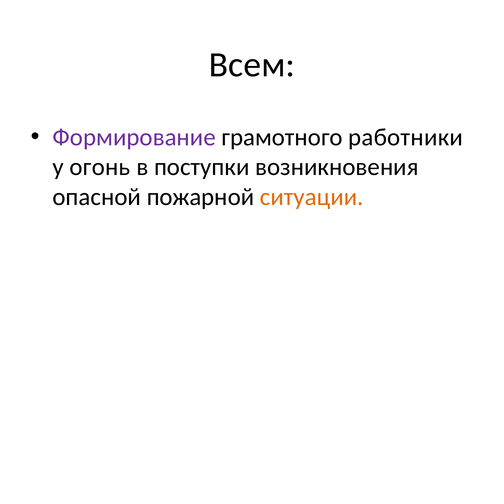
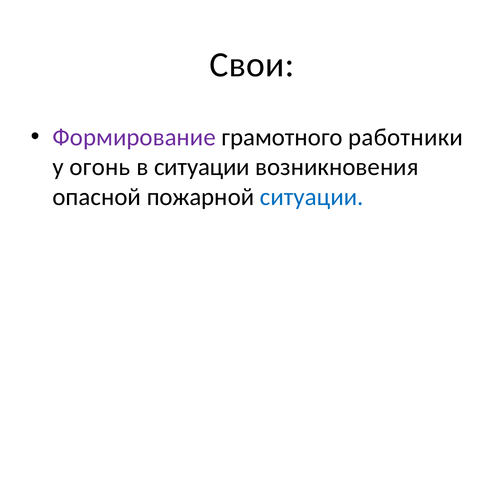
Всем: Всем -> Свои (252, 65)
в поступки: поступки -> ситуации (202, 167)
ситуации colour: orange -> blue (312, 197)
